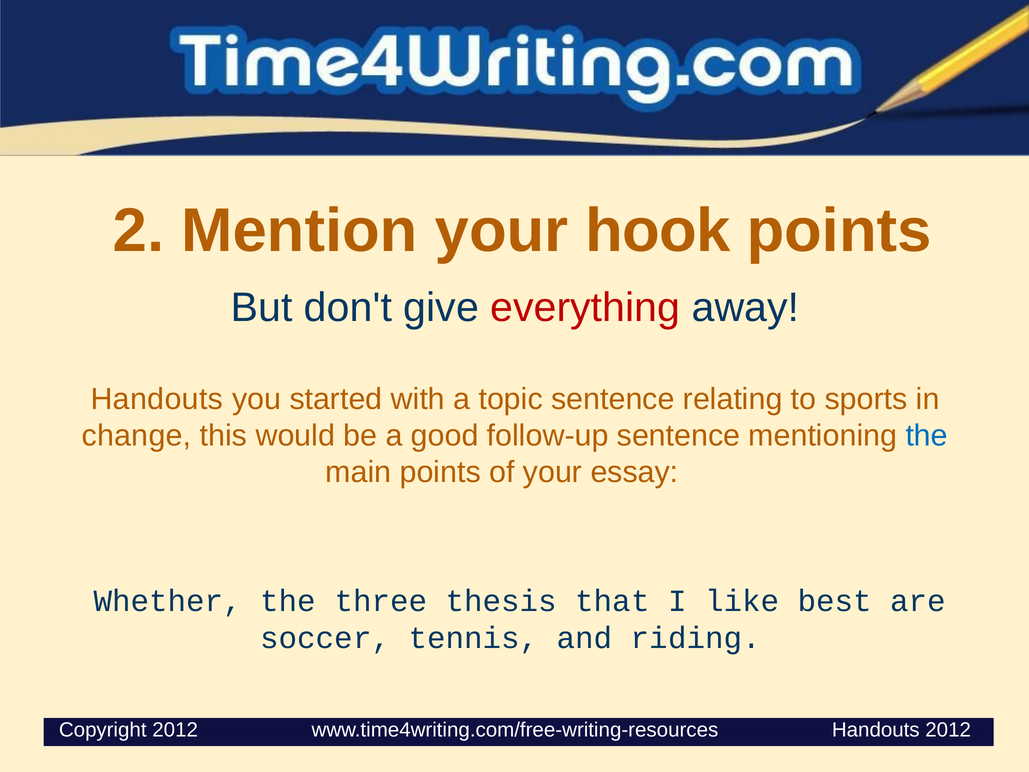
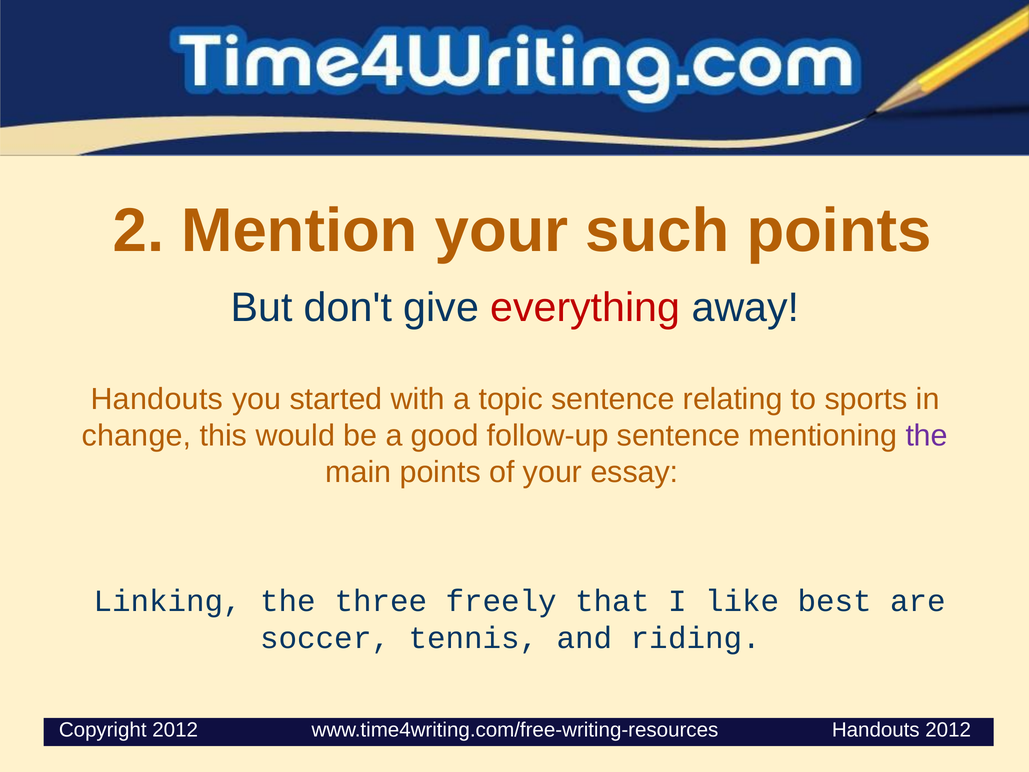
hook: hook -> such (657, 231)
the colour: blue -> purple (927, 436)
Whether: Whether -> Linking (168, 601)
thesis: thesis -> freely (501, 601)
